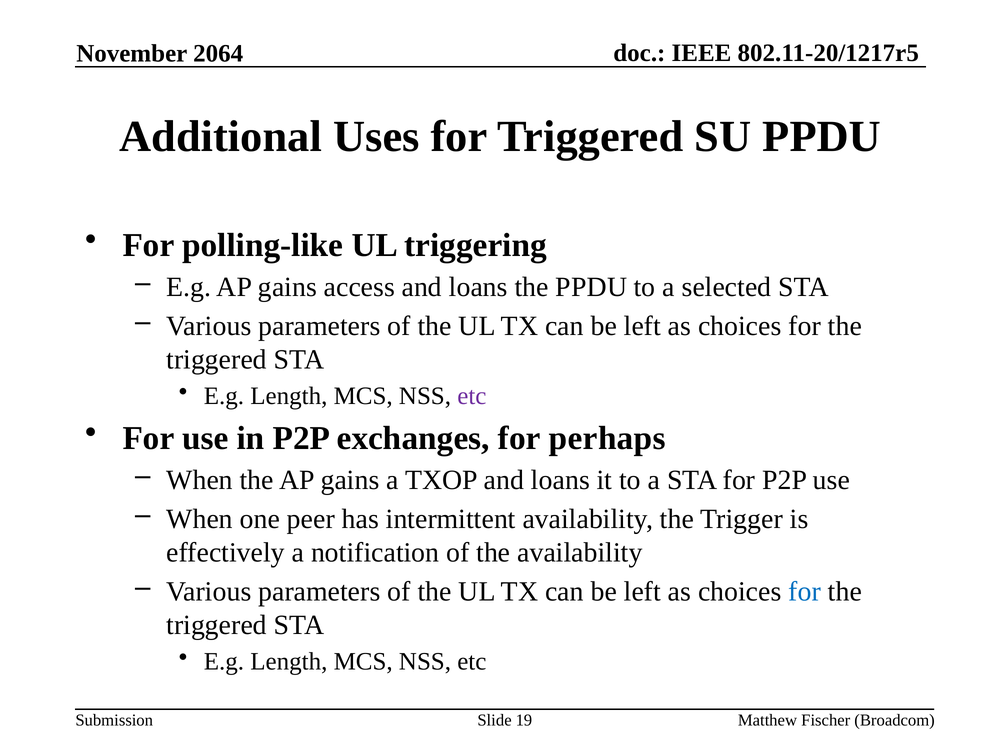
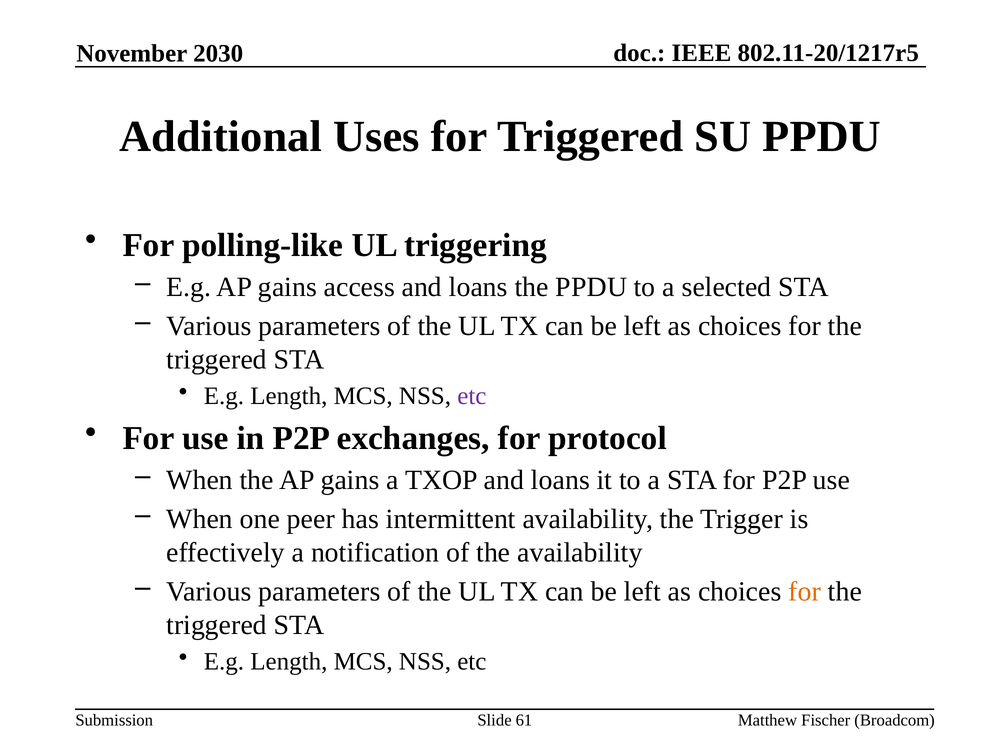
2064: 2064 -> 2030 (218, 53)
perhaps: perhaps -> protocol (608, 438)
for colour: blue -> orange (805, 591)
19: 19 -> 61 (524, 720)
